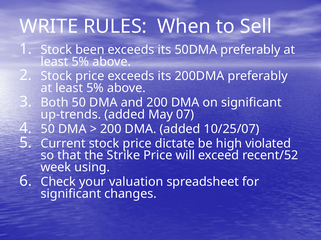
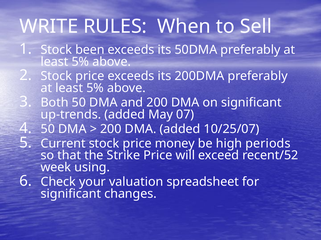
dictate: dictate -> money (175, 144)
violated: violated -> periods (268, 144)
